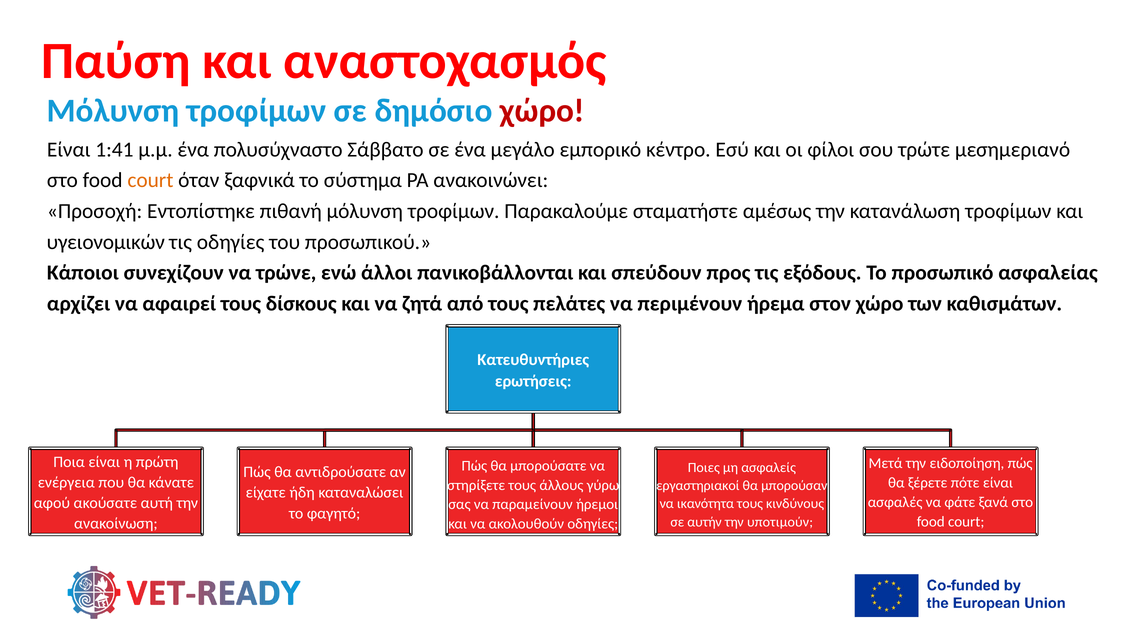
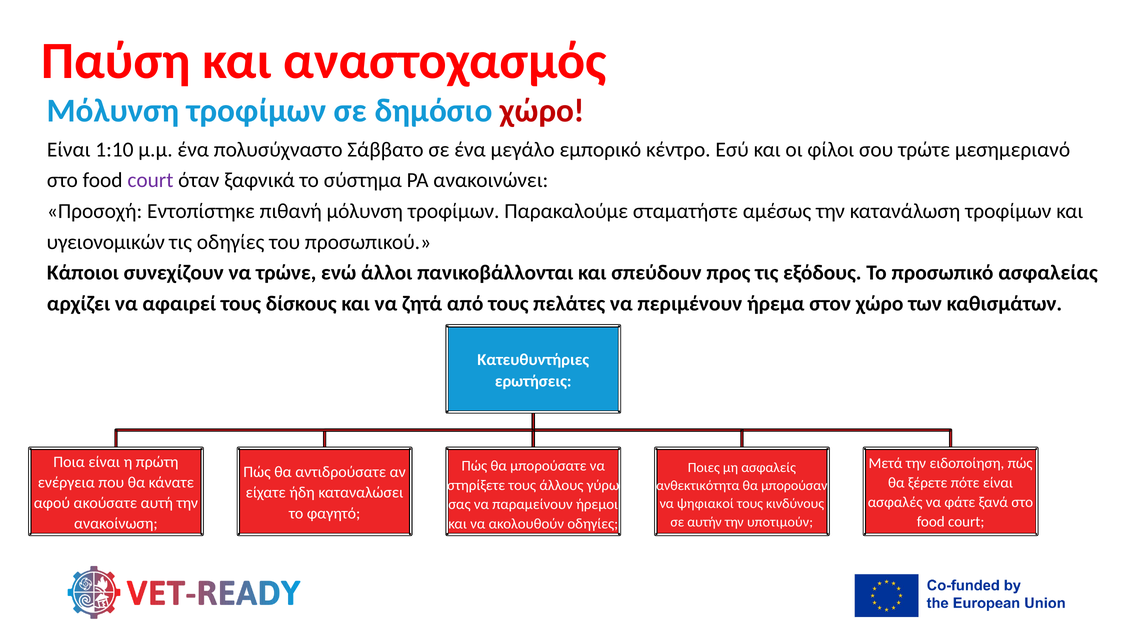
1:41: 1:41 -> 1:10 (114, 150)
court colour: orange -> purple (150, 180)
εργαστηριακοί: εργαστηριακοί -> ανθεκτικότητα (698, 486)
ικανότητα: ικανότητα -> ψηφιακοί (705, 504)
